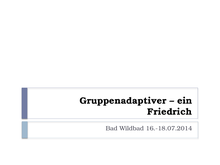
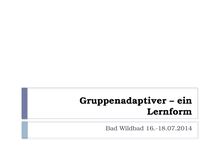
Friedrich: Friedrich -> Lernform (170, 112)
